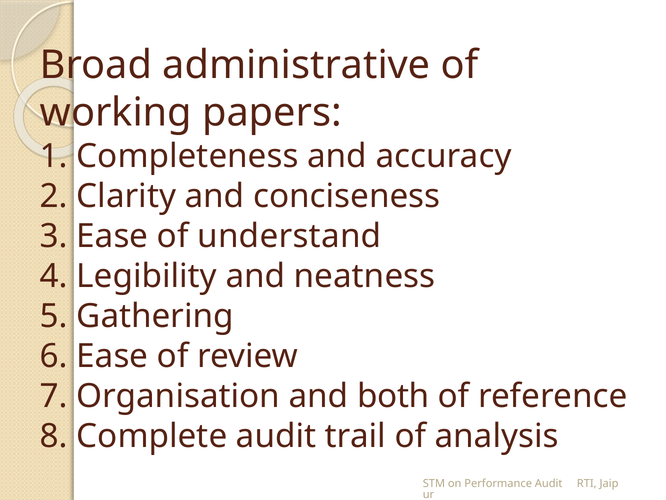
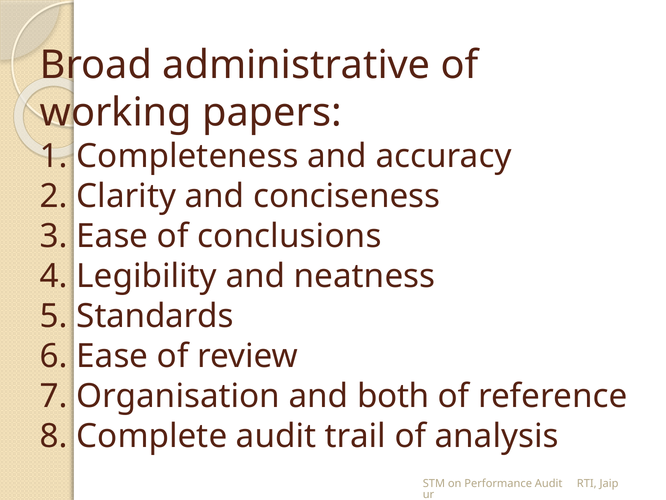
understand: understand -> conclusions (289, 236)
Gathering: Gathering -> Standards (155, 316)
